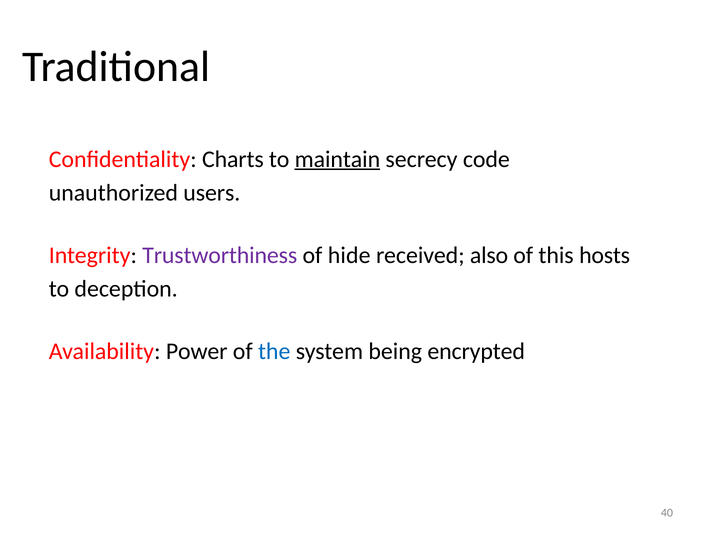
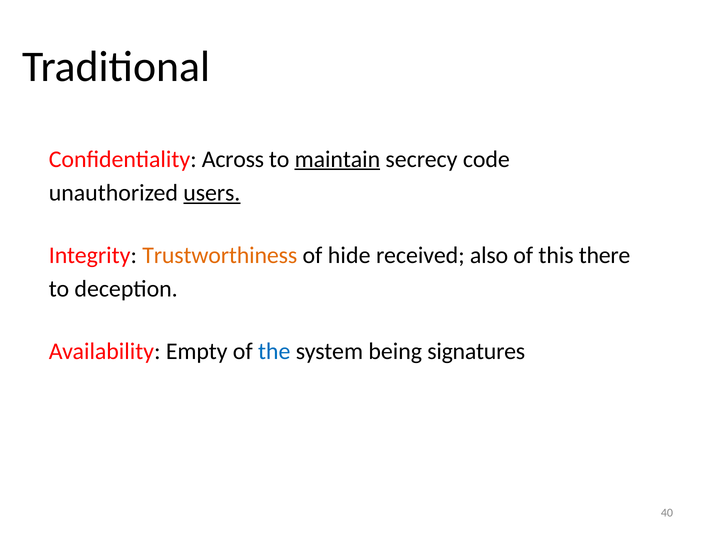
Charts: Charts -> Across (233, 159)
users underline: none -> present (212, 193)
Trustworthiness colour: purple -> orange (220, 255)
hosts: hosts -> there (605, 255)
Power: Power -> Empty (197, 351)
encrypted: encrypted -> signatures (476, 351)
